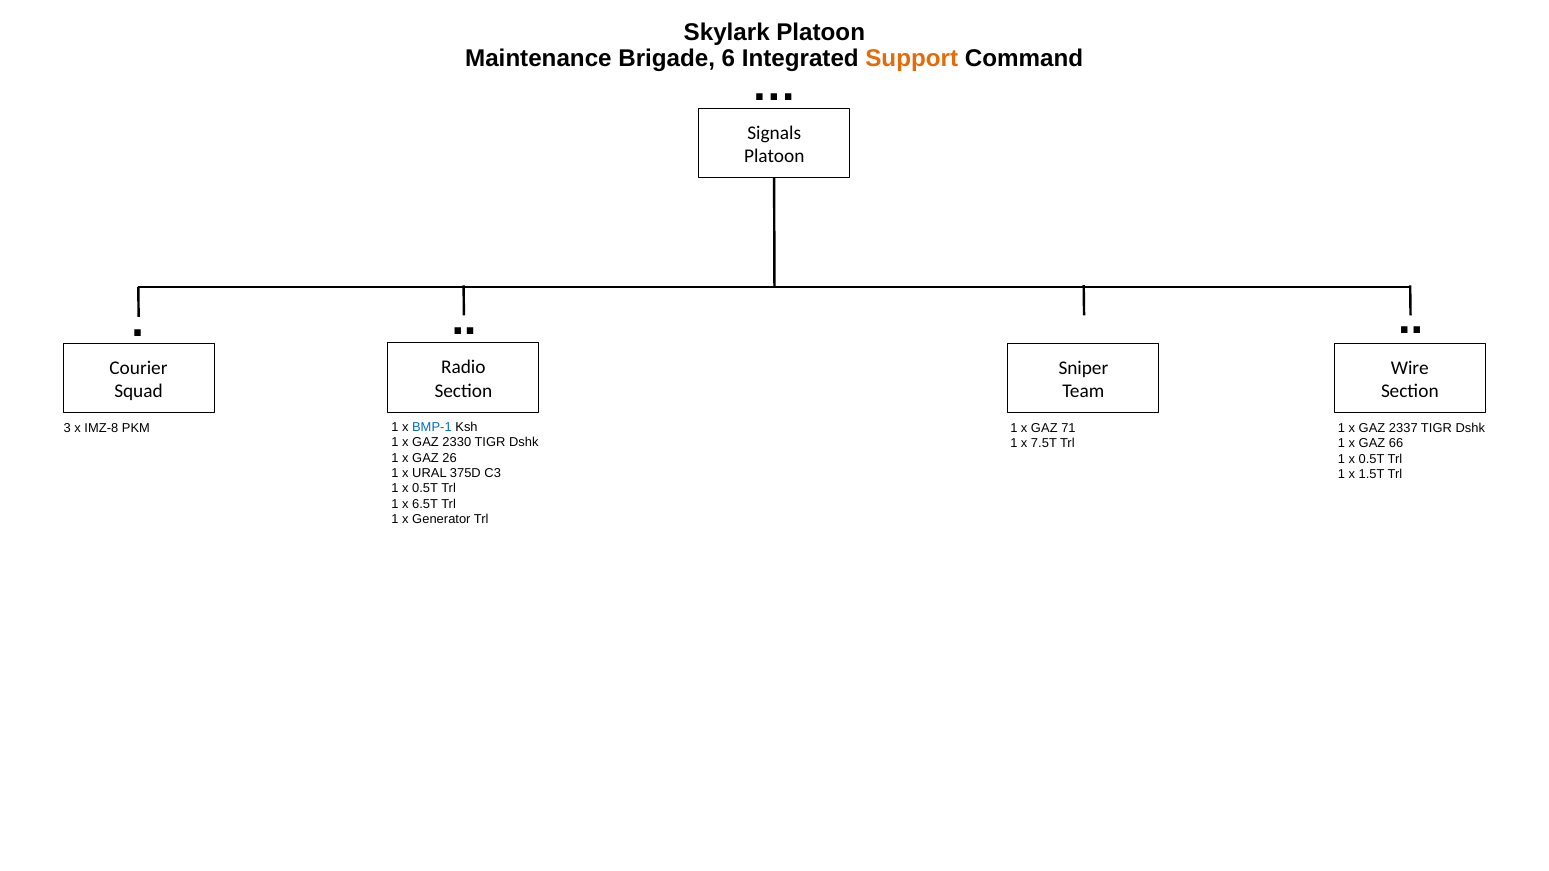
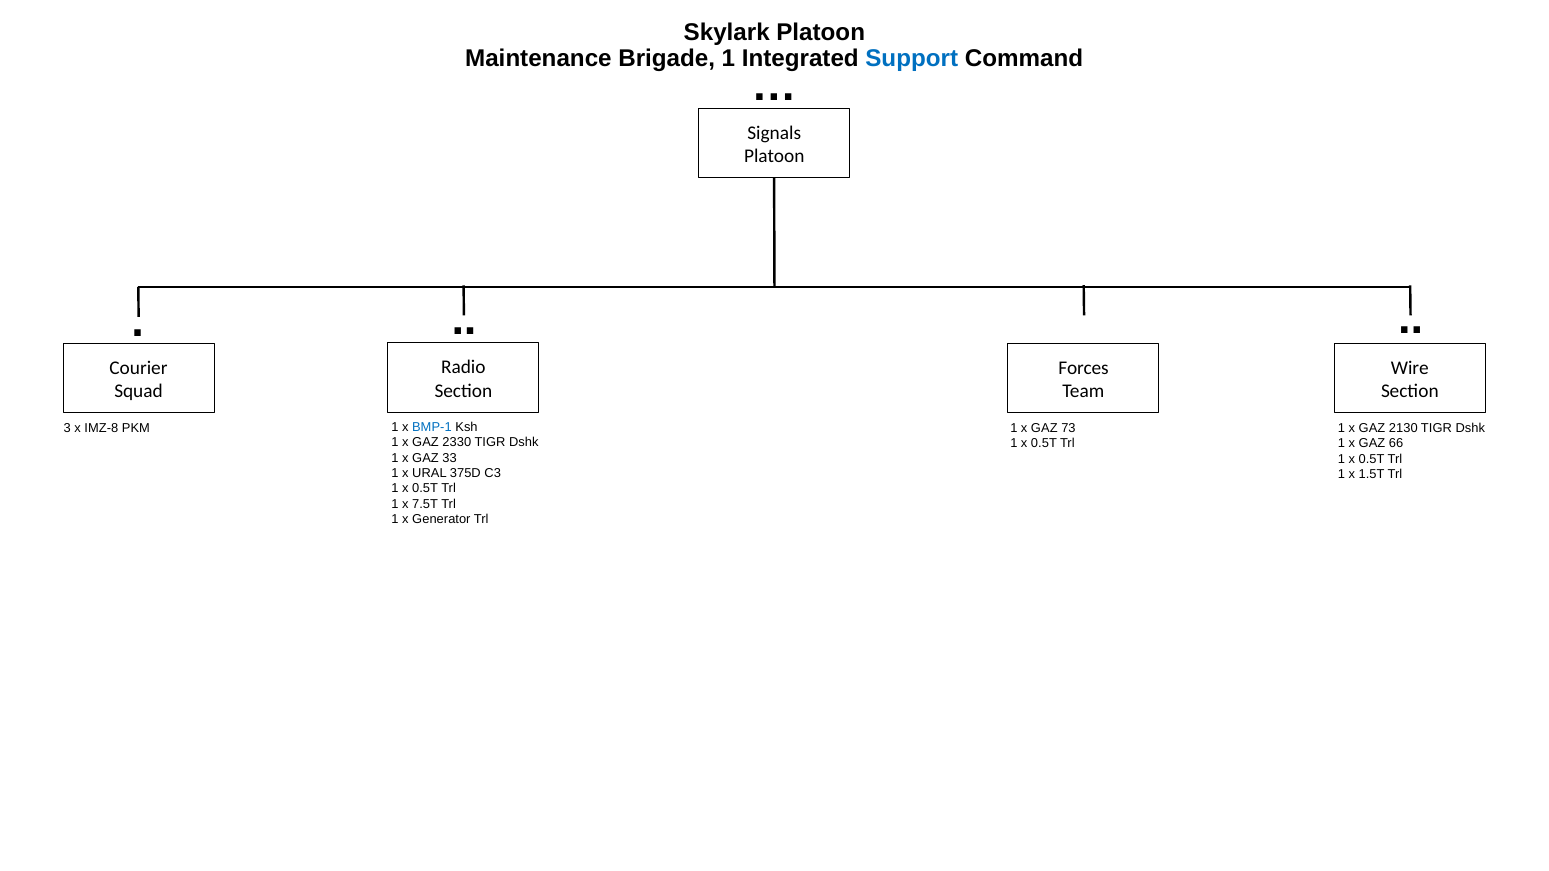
Brigade 6: 6 -> 1 (728, 59)
Support colour: orange -> blue (912, 59)
Sniper: Sniper -> Forces (1083, 368)
71: 71 -> 73 (1069, 428)
2337: 2337 -> 2130 (1403, 428)
7.5T: 7.5T -> 0.5T (1044, 444)
26: 26 -> 33 (450, 458)
6.5T: 6.5T -> 7.5T (425, 504)
